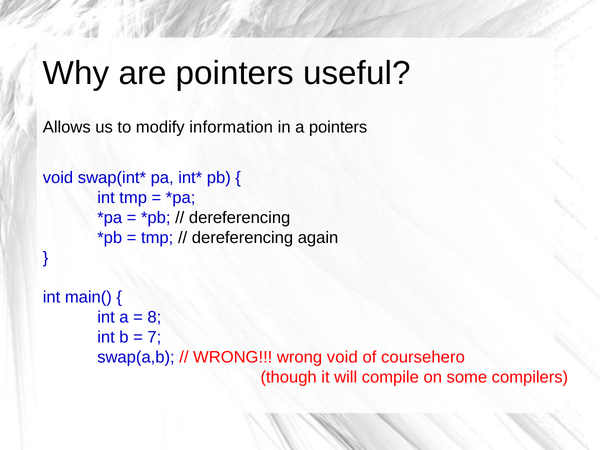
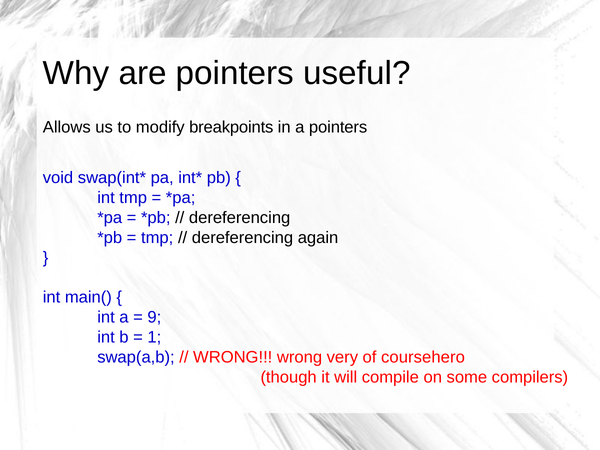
information: information -> breakpoints (231, 127)
8: 8 -> 9 (154, 317)
7: 7 -> 1 (154, 337)
wrong void: void -> very (342, 357)
